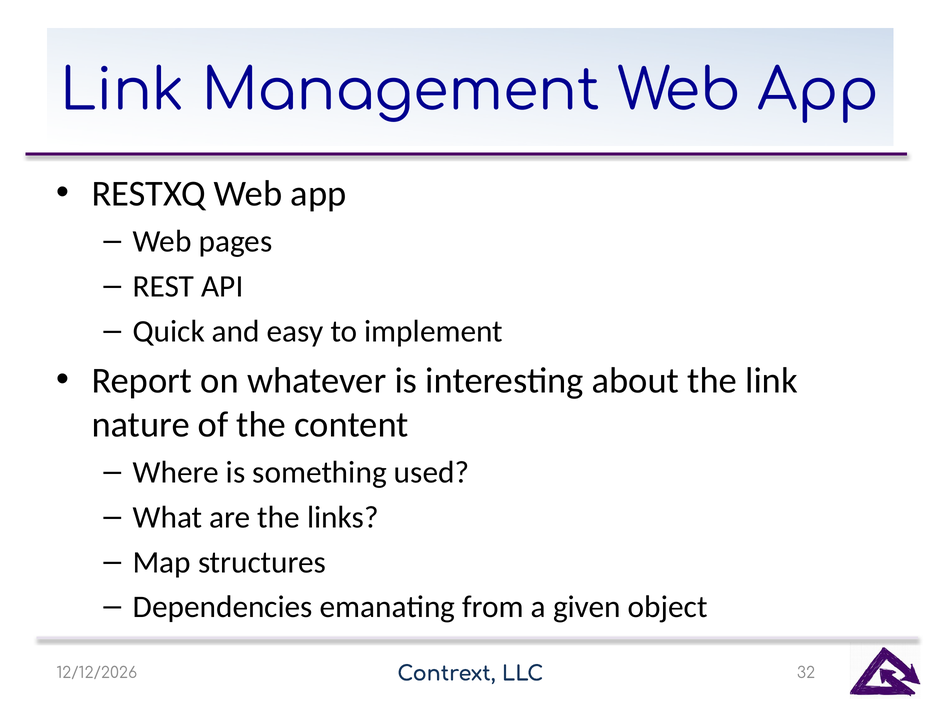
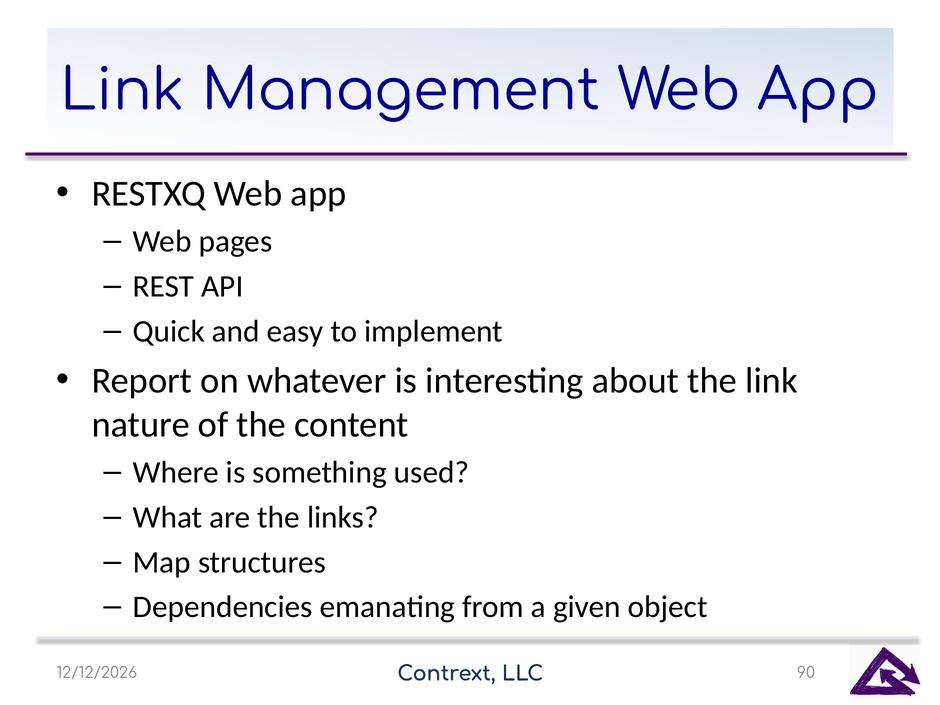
32: 32 -> 90 (806, 673)
